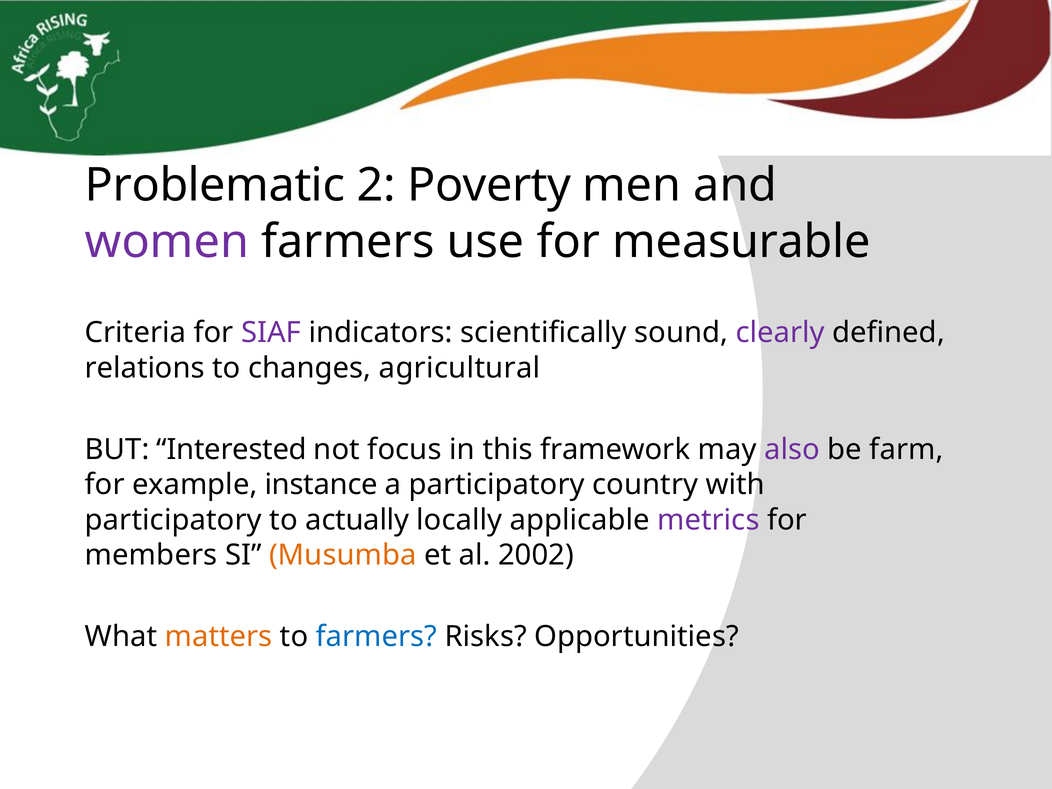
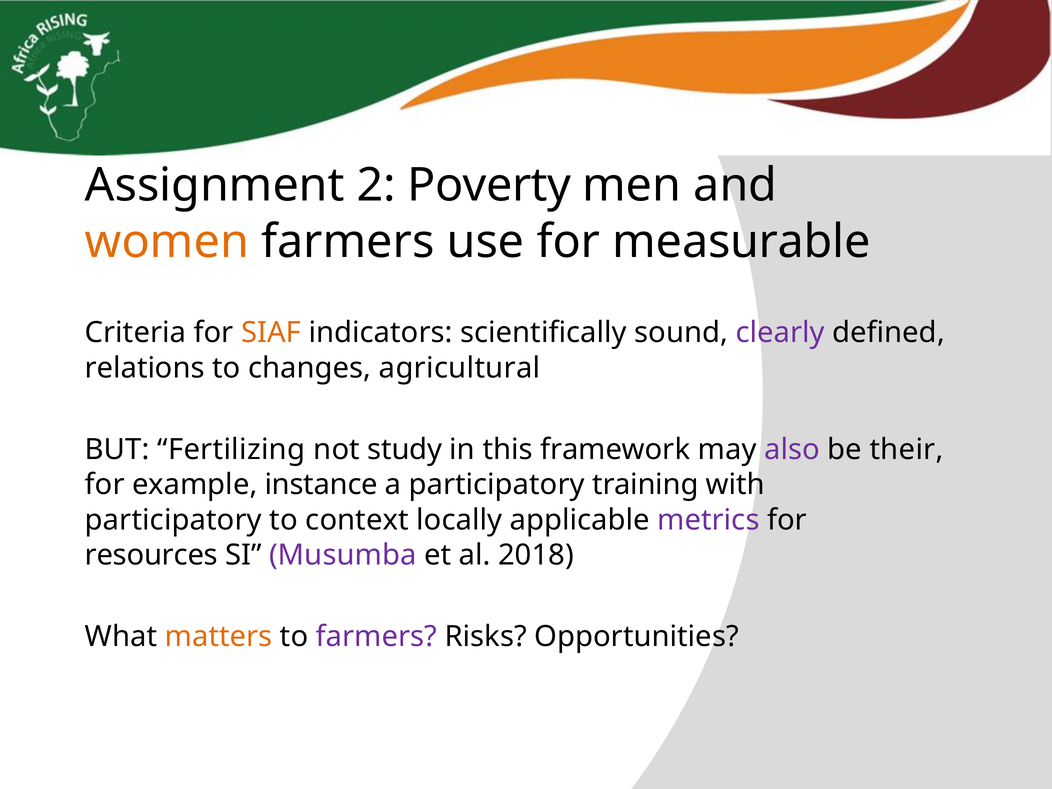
Problematic: Problematic -> Assignment (215, 186)
women colour: purple -> orange (167, 242)
SIAF colour: purple -> orange (271, 333)
Interested: Interested -> Fertilizing (231, 450)
focus: focus -> study (405, 450)
farm: farm -> their (907, 450)
country: country -> training (645, 485)
actually: actually -> context (357, 520)
members: members -> resources (151, 555)
Musumba colour: orange -> purple (343, 555)
2002: 2002 -> 2018 (536, 555)
farmers colour: blue -> purple (376, 637)
